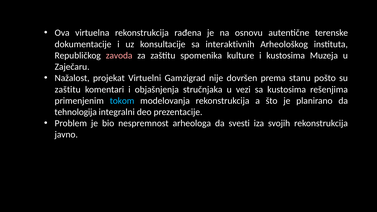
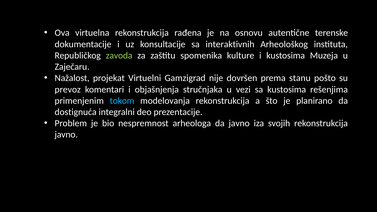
zavoda colour: pink -> light green (119, 55)
zaštitu: zaštitu -> prevoz (68, 89)
tehnologija: tehnologija -> dostignuća (76, 112)
da svesti: svesti -> javno (239, 123)
